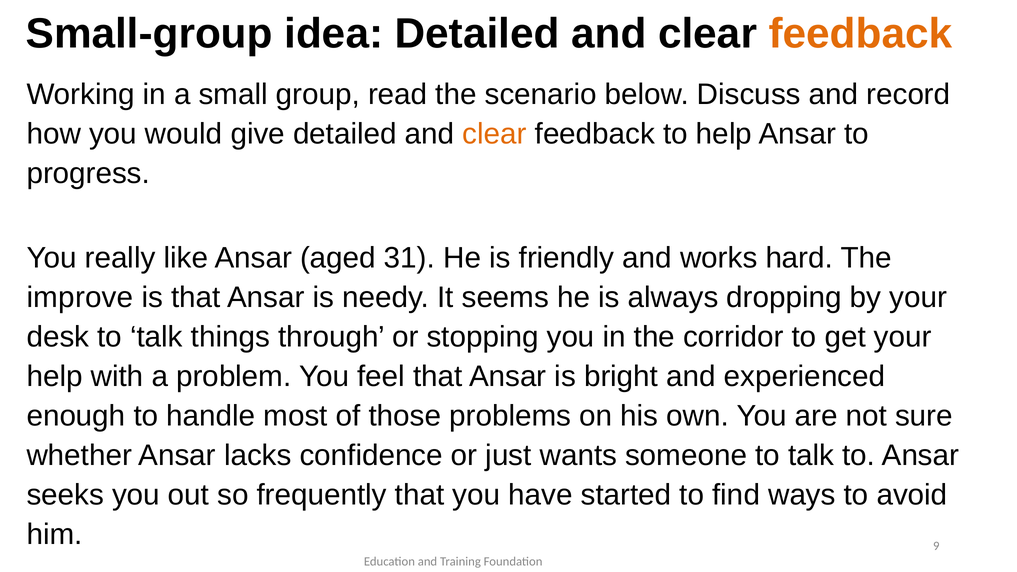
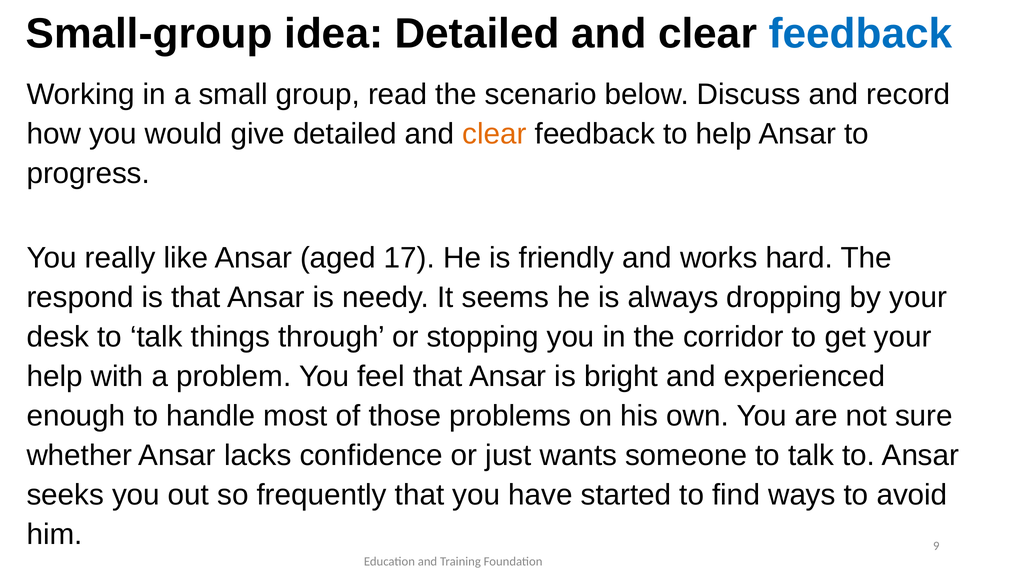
feedback colour: orange -> blue (860, 34)
31: 31 -> 17 (410, 258)
improve: improve -> respond (80, 297)
